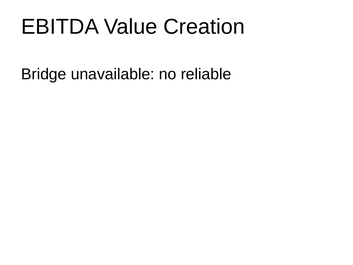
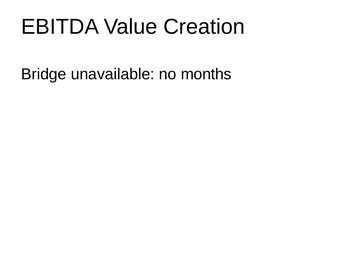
reliable: reliable -> months (206, 74)
